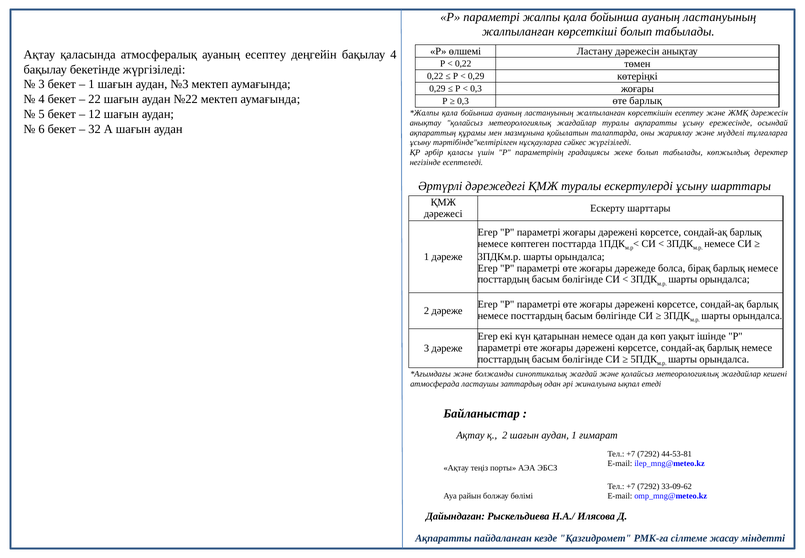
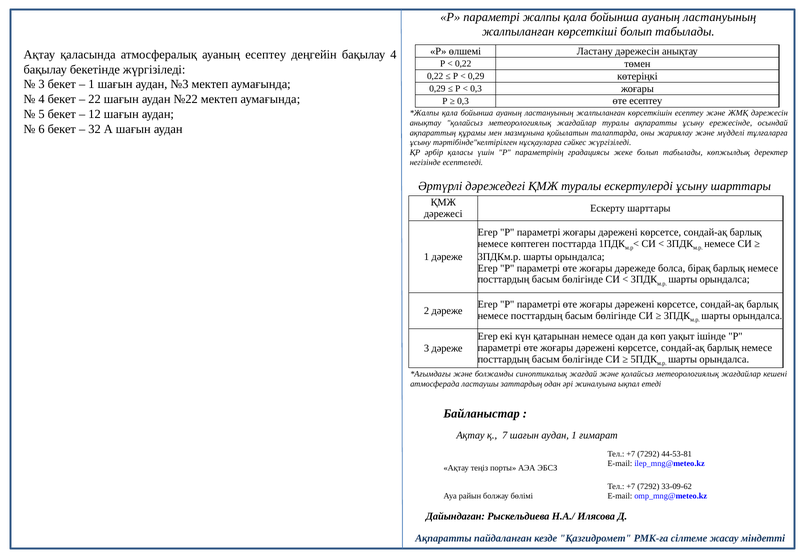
өте барлық: барлық -> есептеу (646, 101)
қ 2: 2 -> 7 (505, 435)
